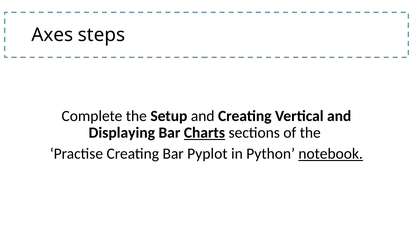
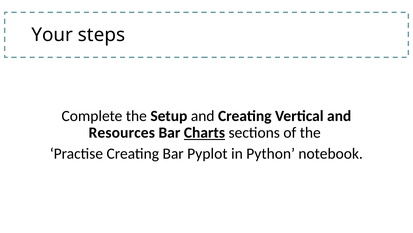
Axes: Axes -> Your (52, 35)
Displaying: Displaying -> Resources (122, 132)
notebook underline: present -> none (331, 153)
